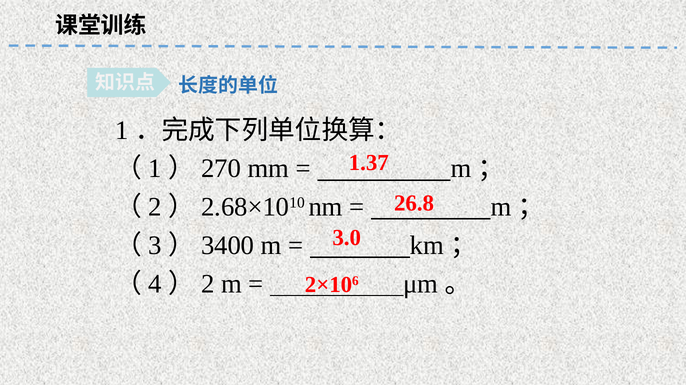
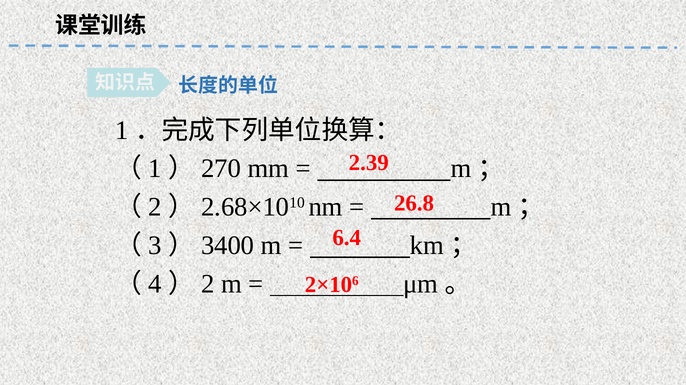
1.37: 1.37 -> 2.39 (369, 163)
3.0: 3.0 -> 6.4 (347, 238)
